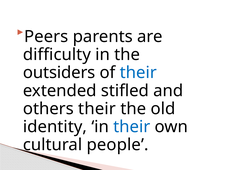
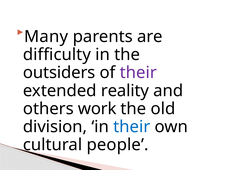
Peers: Peers -> Many (46, 37)
their colour: blue -> purple (138, 73)
stifled: stifled -> reality (125, 91)
others their: their -> work (97, 109)
identity: identity -> division (55, 127)
